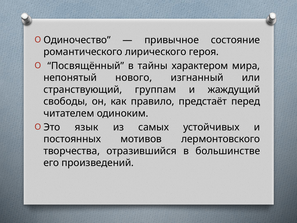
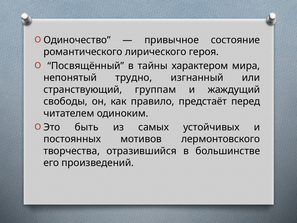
нового: нового -> трудно (134, 78)
язык: язык -> быть (87, 127)
